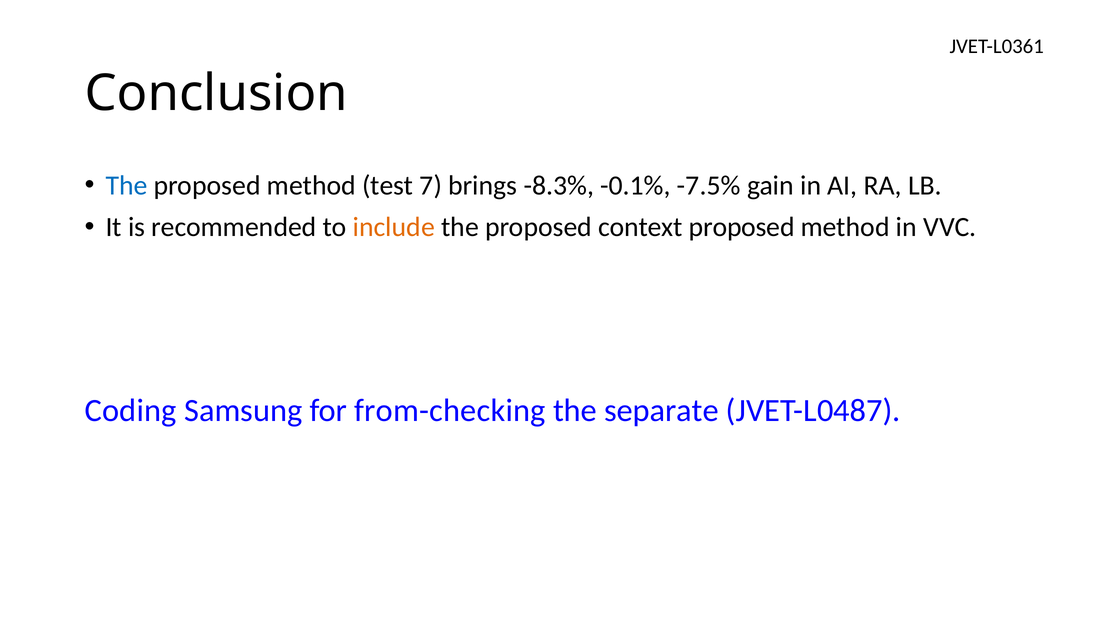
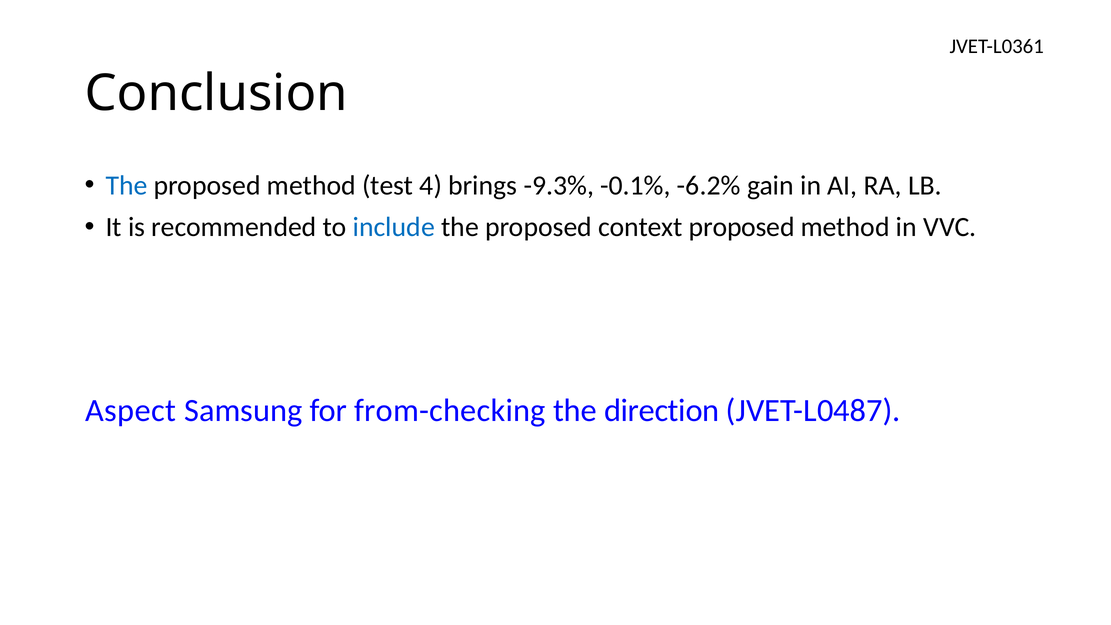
7: 7 -> 4 (431, 185)
-8.3%: -8.3% -> -9.3% (559, 185)
-7.5%: -7.5% -> -6.2% (709, 185)
include colour: orange -> blue (394, 227)
Coding: Coding -> Aspect (131, 411)
separate: separate -> direction (662, 411)
